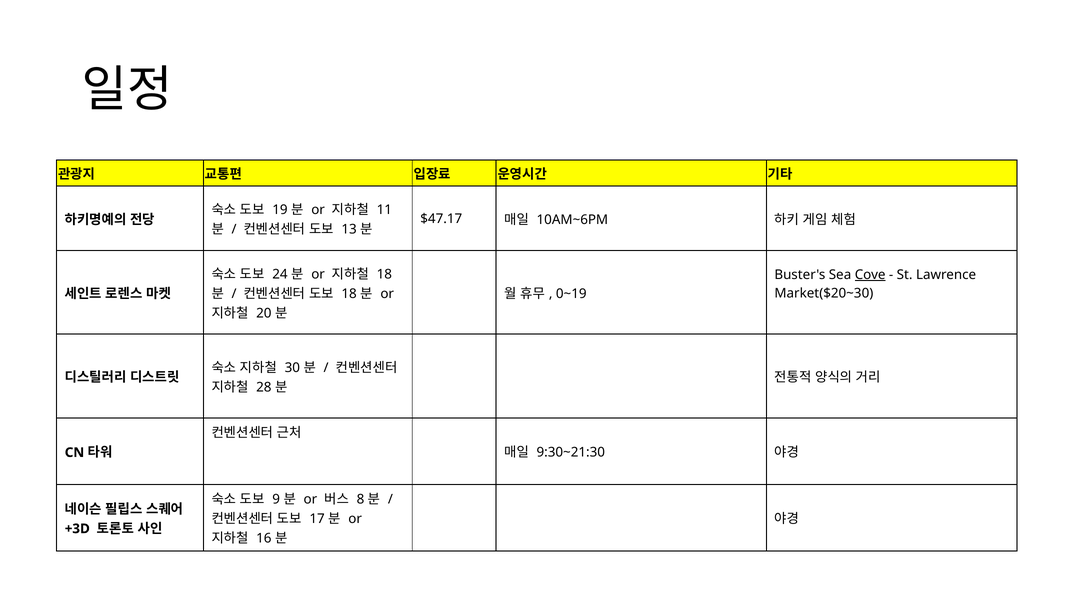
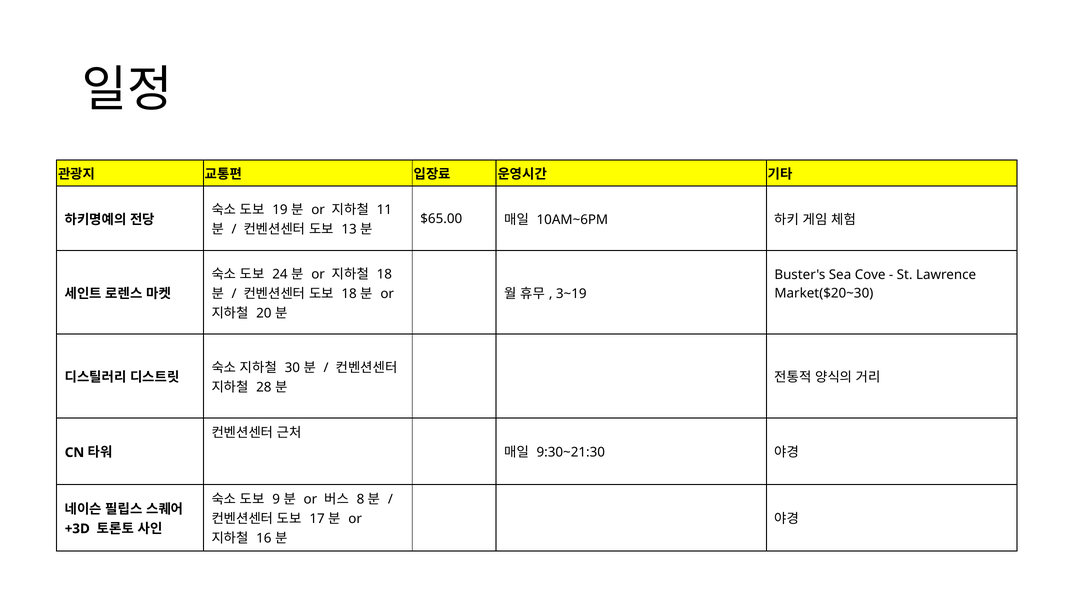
$47.17: $47.17 -> $65.00 (441, 219)
Cove underline: present -> none (870, 275)
0~19: 0~19 -> 3~19 (571, 294)
